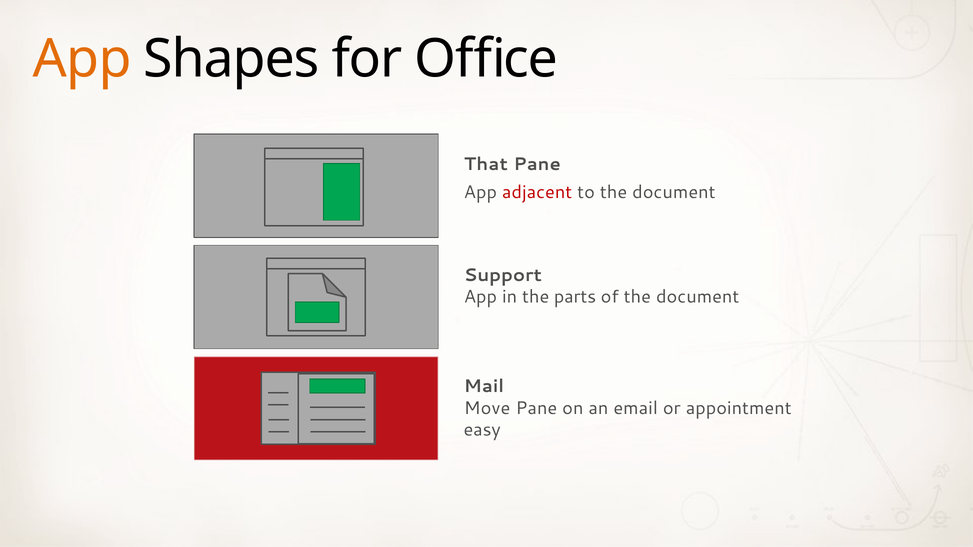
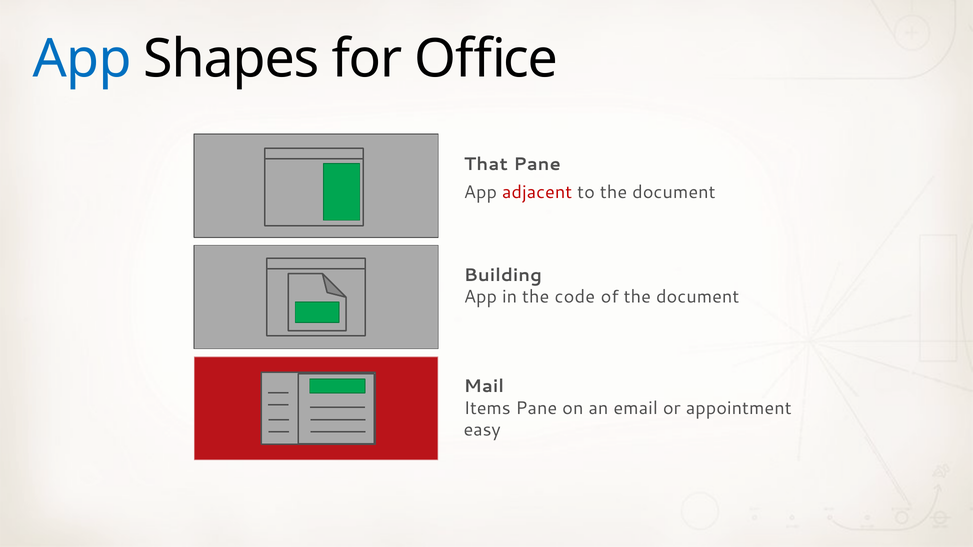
App colour: orange -> blue (82, 59)
Support: Support -> Building (503, 275)
parts: parts -> code (575, 297)
Move: Move -> Items (487, 408)
